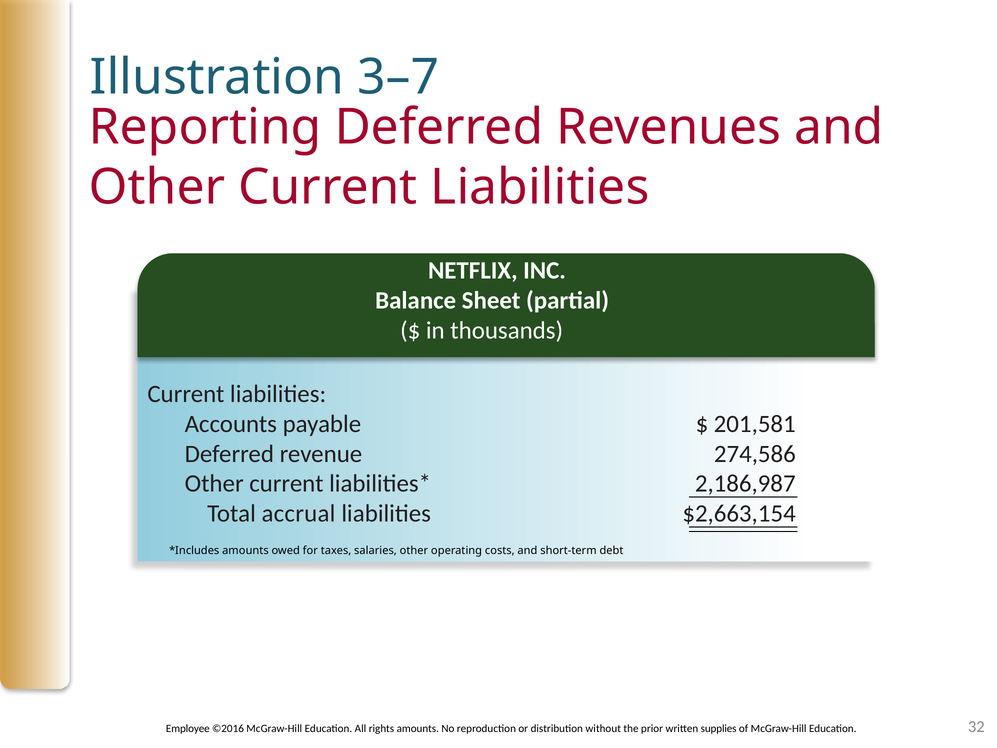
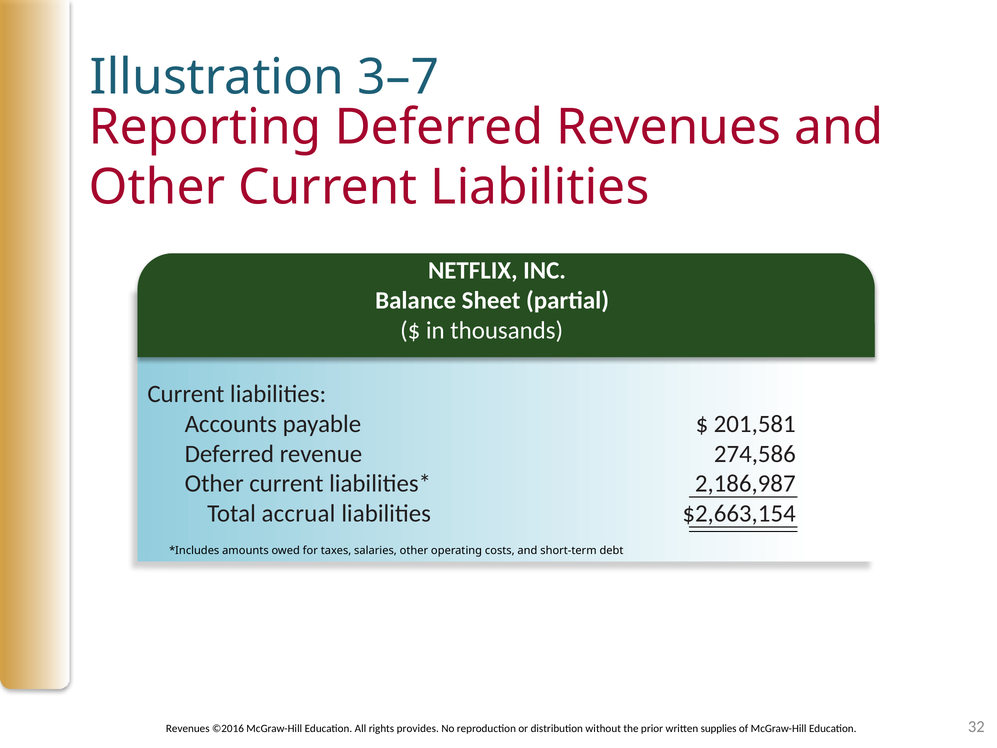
Employee: Employee -> Revenues (188, 728)
rights amounts: amounts -> provides (418, 728)
